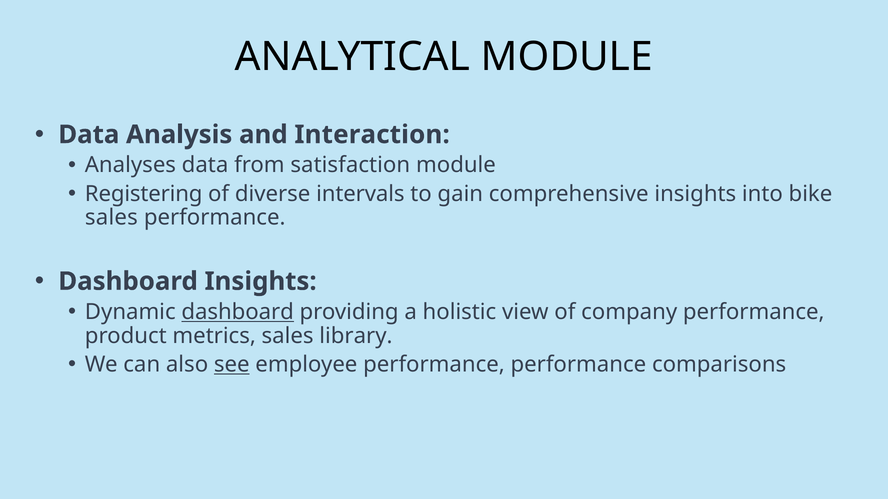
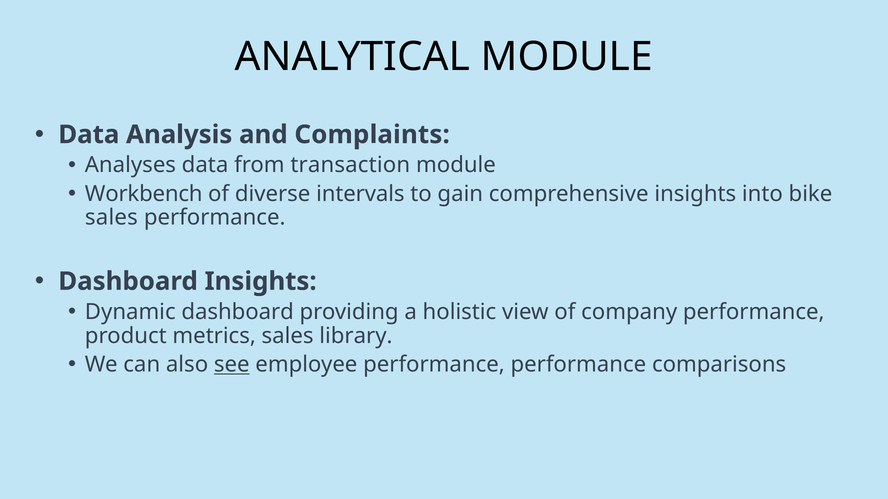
Interaction: Interaction -> Complaints (372, 135)
satisfaction: satisfaction -> transaction (350, 165)
Registering: Registering -> Workbench (144, 194)
dashboard underline: present -> none (238, 312)
